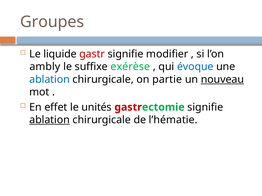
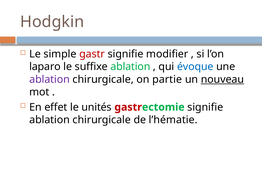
Groupes: Groupes -> Hodgkin (52, 22)
liquide: liquide -> simple (60, 54)
ambly: ambly -> laparo (45, 67)
suffixe exérèse: exérèse -> ablation (130, 67)
ablation colour: blue -> purple (50, 80)
ablation underline: present -> none (50, 120)
